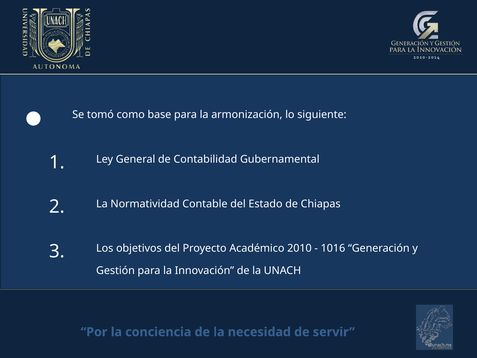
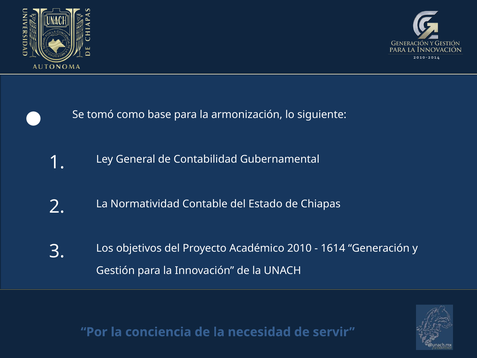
1016: 1016 -> 1614 (333, 248)
